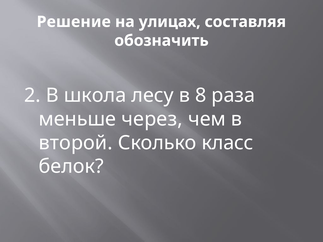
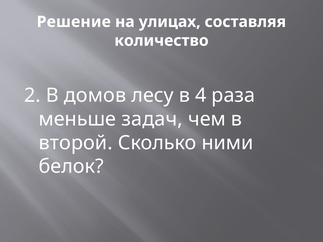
обозначить: обозначить -> количество (161, 41)
школа: школа -> домов (95, 96)
8: 8 -> 4 (201, 96)
через: через -> задач (152, 119)
класс: класс -> ними (227, 143)
